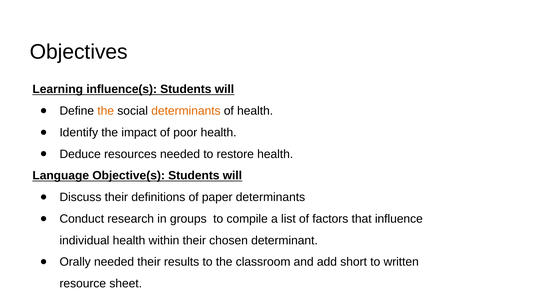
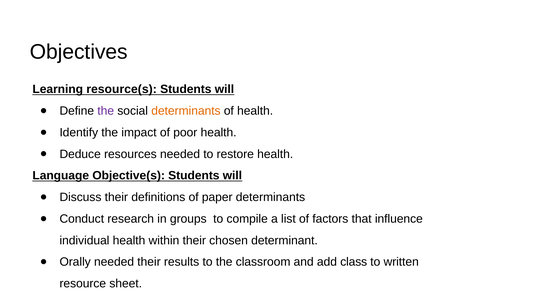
influence(s: influence(s -> resource(s (122, 89)
the colour: orange -> purple (106, 111)
short: short -> class (354, 262)
